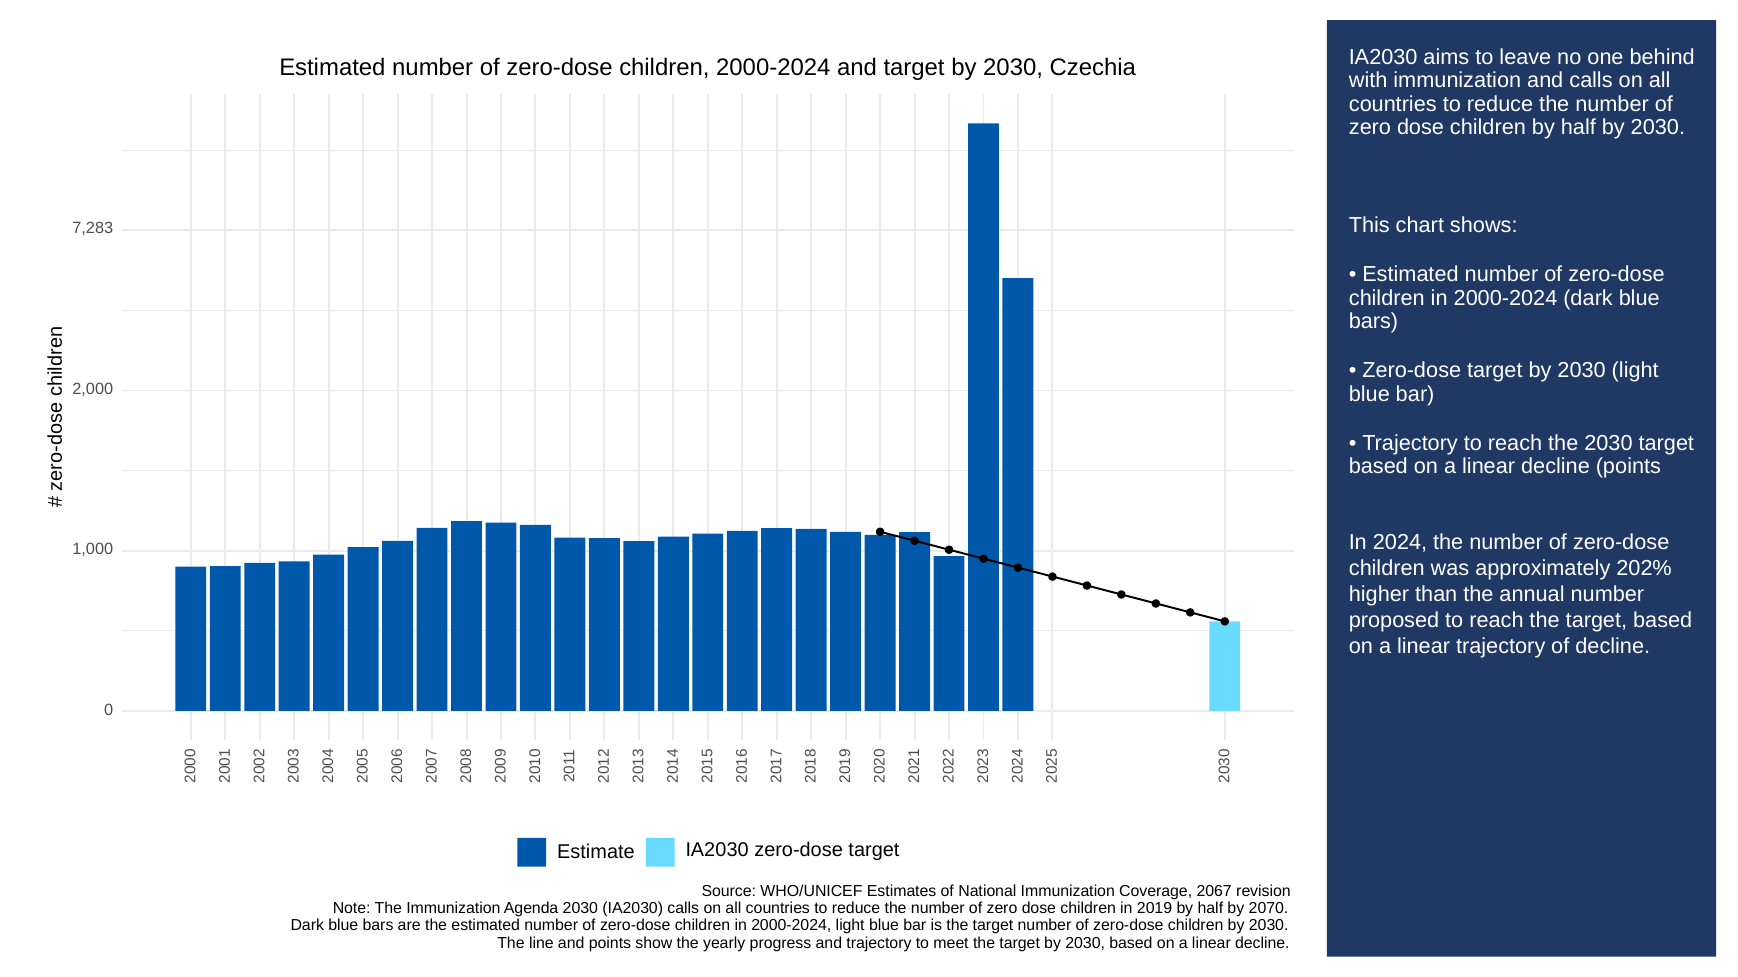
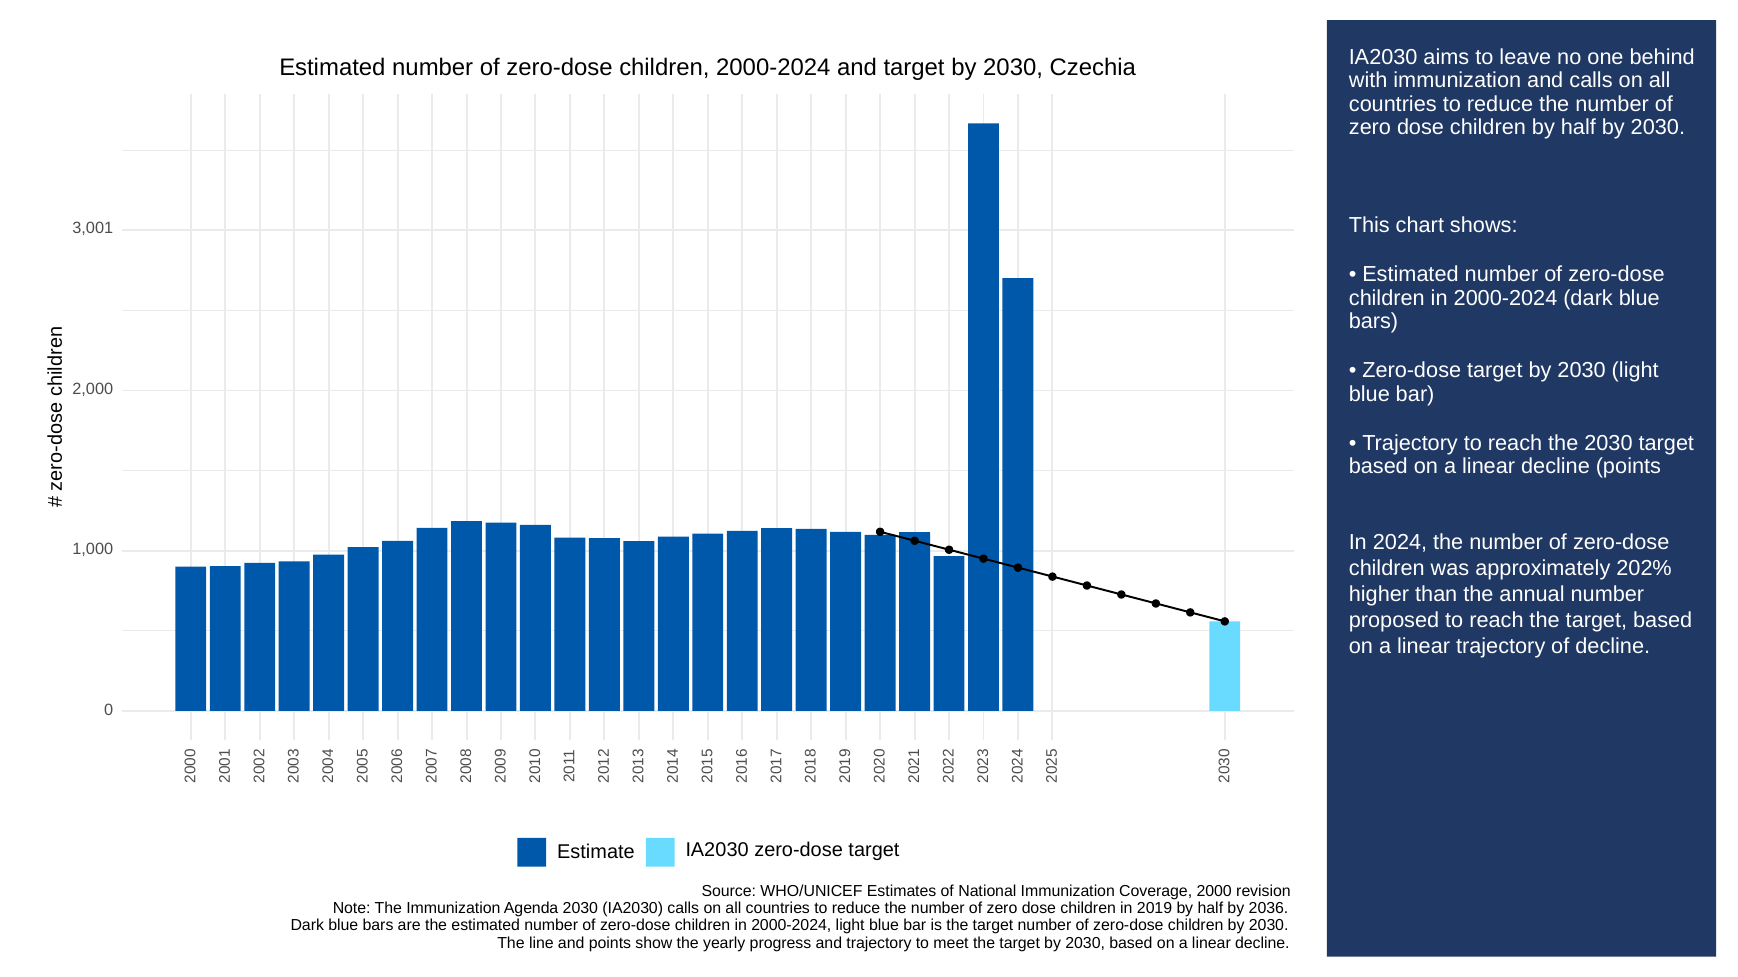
7,283: 7,283 -> 3,001 (93, 229)
2067: 2067 -> 2000 (1214, 892)
2070: 2070 -> 2036 (1269, 909)
